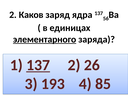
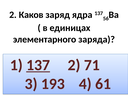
элементарного underline: present -> none (45, 39)
26: 26 -> 71 (92, 65)
85: 85 -> 61 (103, 84)
